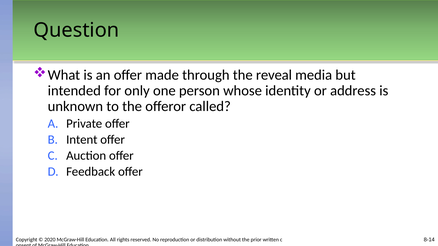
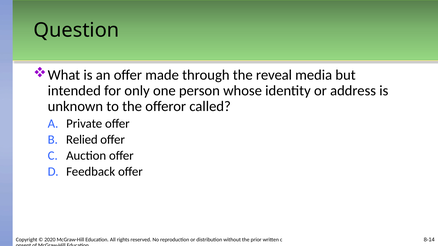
Intent: Intent -> Relied (82, 140)
